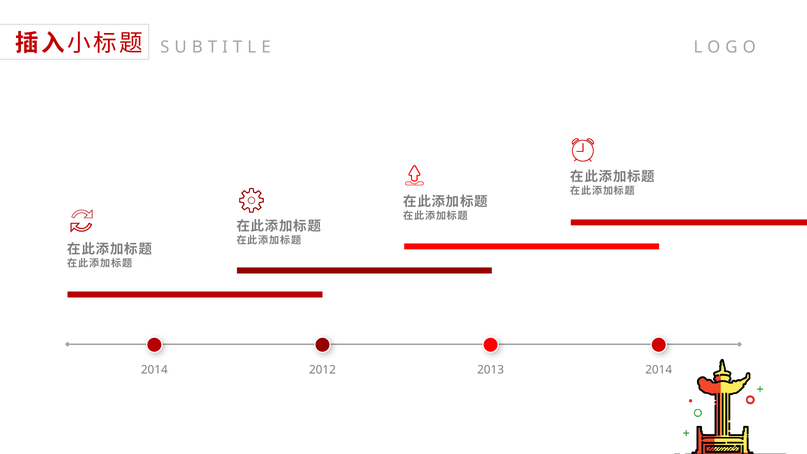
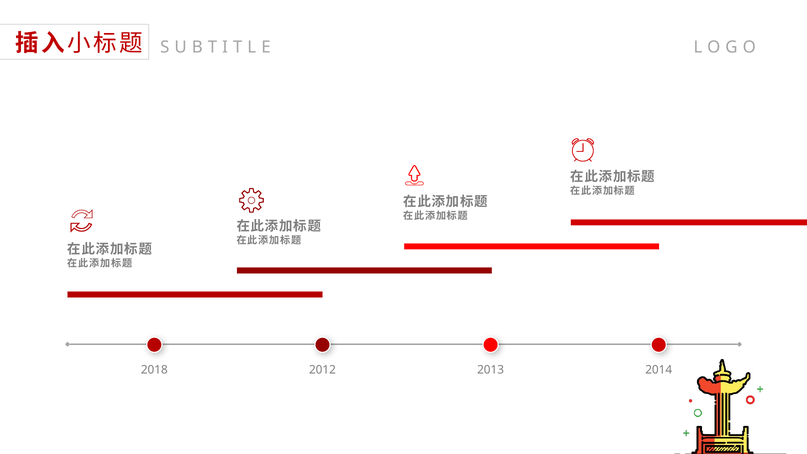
2014: 2014 -> 2018 (154, 370)
